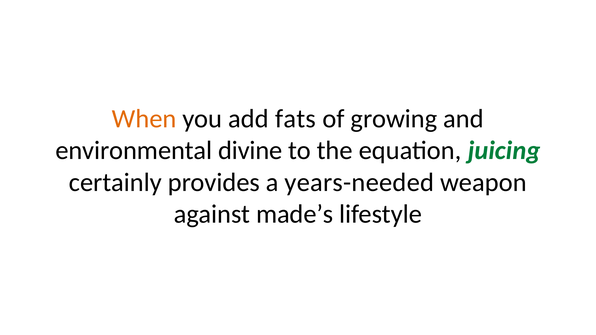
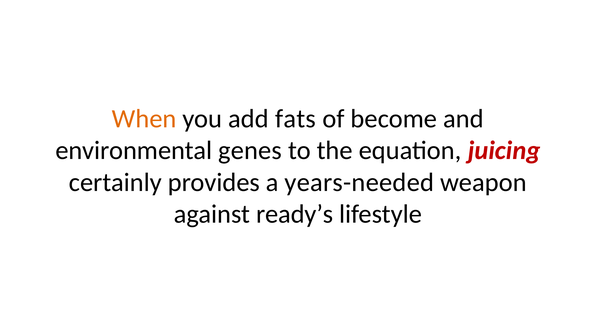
growing: growing -> become (394, 119)
divine: divine -> genes (250, 151)
juicing colour: green -> red (504, 151)
made’s: made’s -> ready’s (295, 214)
